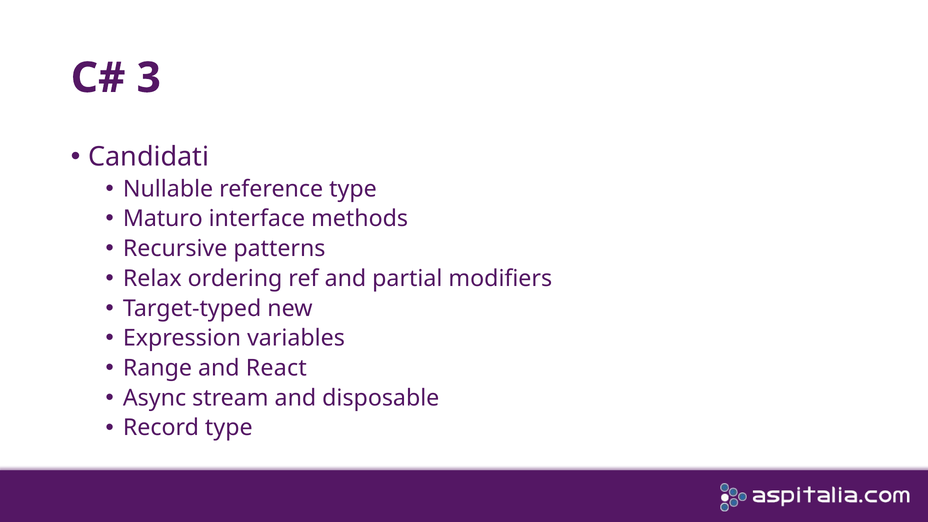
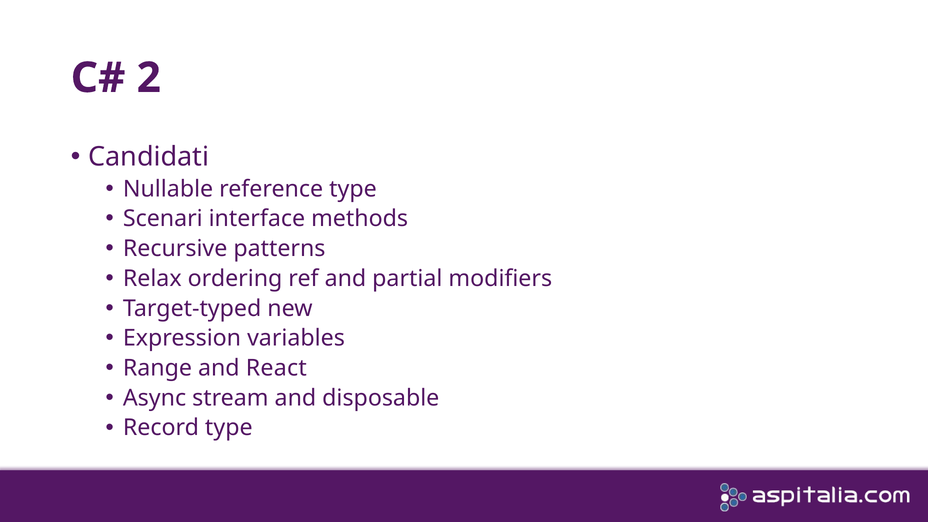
3: 3 -> 2 (149, 78)
Maturo: Maturo -> Scenari (163, 219)
